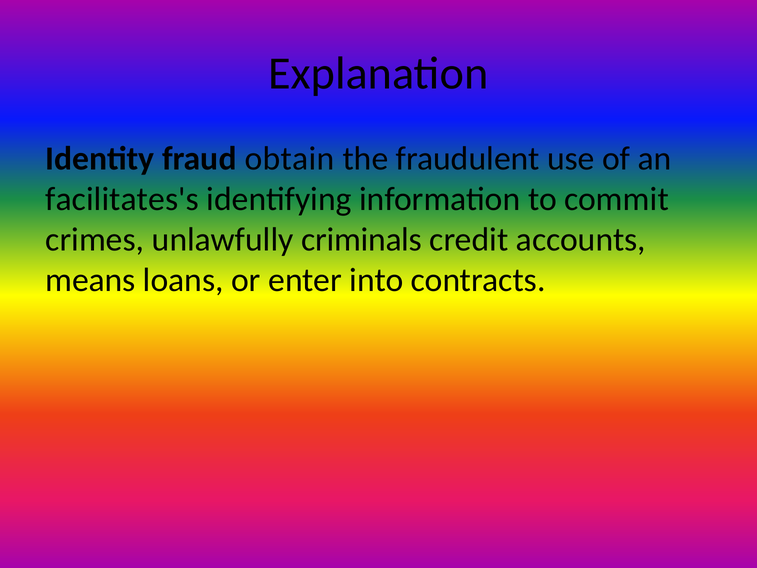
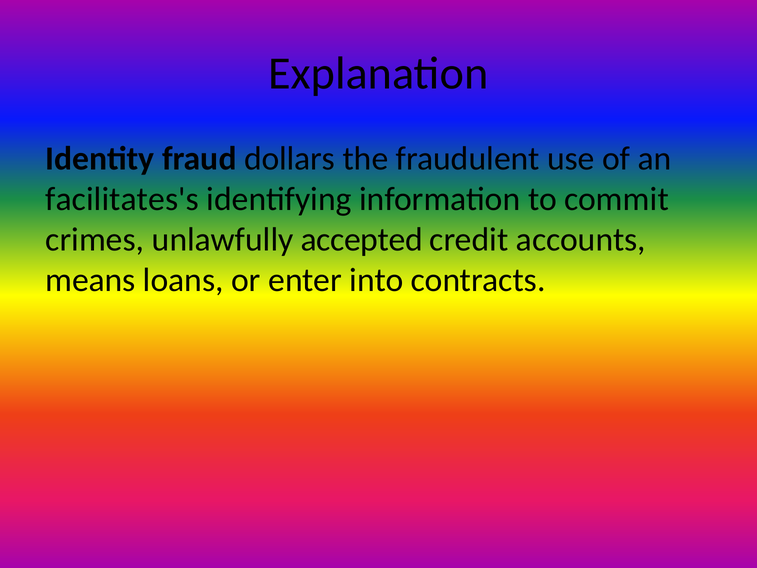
obtain: obtain -> dollars (290, 159)
criminals: criminals -> accepted (362, 240)
